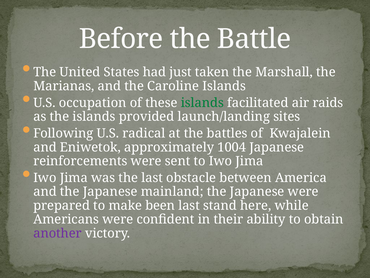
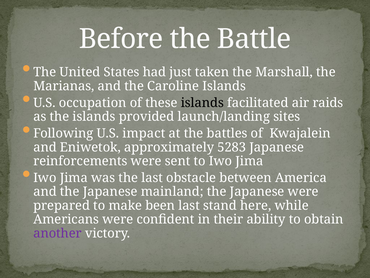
islands colour: green -> black (202, 103)
radical: radical -> impact (144, 133)
1004: 1004 -> 5283 (232, 147)
